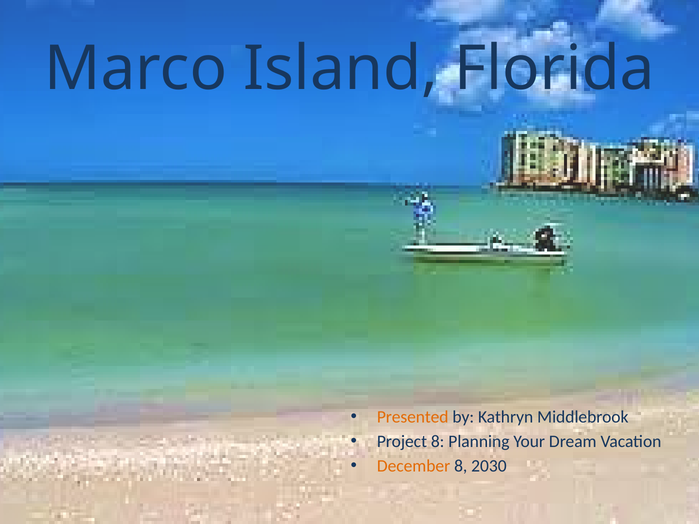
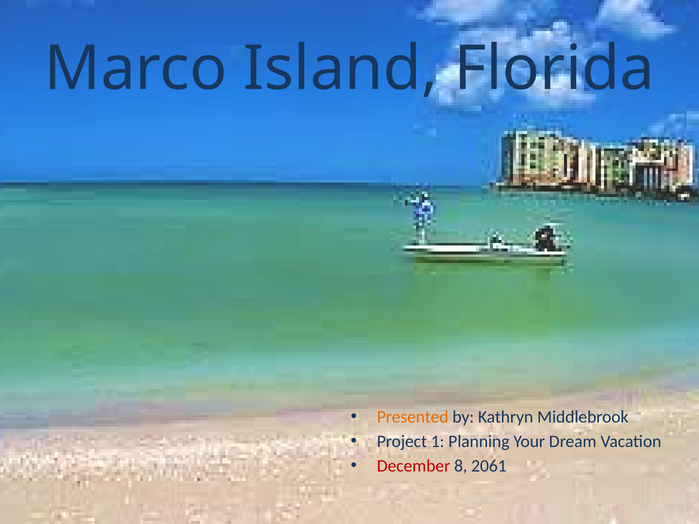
Project 8: 8 -> 1 (438, 442)
December colour: orange -> red (414, 466)
2030: 2030 -> 2061 (489, 466)
